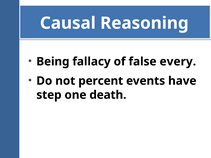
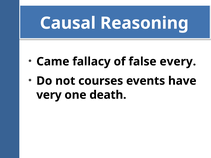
Being: Being -> Came (53, 62)
percent: percent -> courses (101, 81)
step: step -> very (49, 95)
